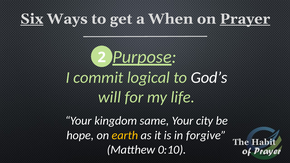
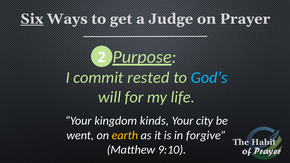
When: When -> Judge (171, 19)
Prayer underline: present -> none (245, 19)
logical: logical -> rested (148, 78)
God’s colour: white -> light blue (209, 78)
same: same -> kinds (154, 121)
hope: hope -> went (80, 135)
0:10: 0:10 -> 9:10 (172, 150)
